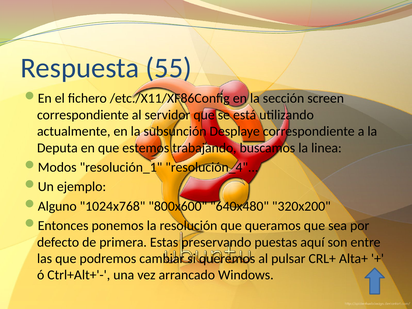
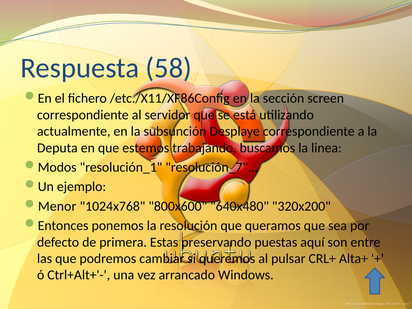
55: 55 -> 58 (169, 68)
resolución_4: resolución_4 -> resolución_7 (212, 167)
Alguno: Alguno -> Menor (57, 206)
